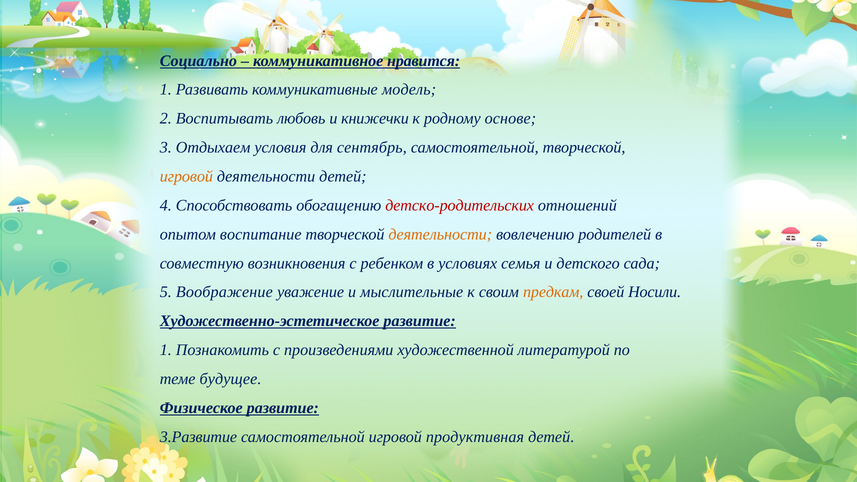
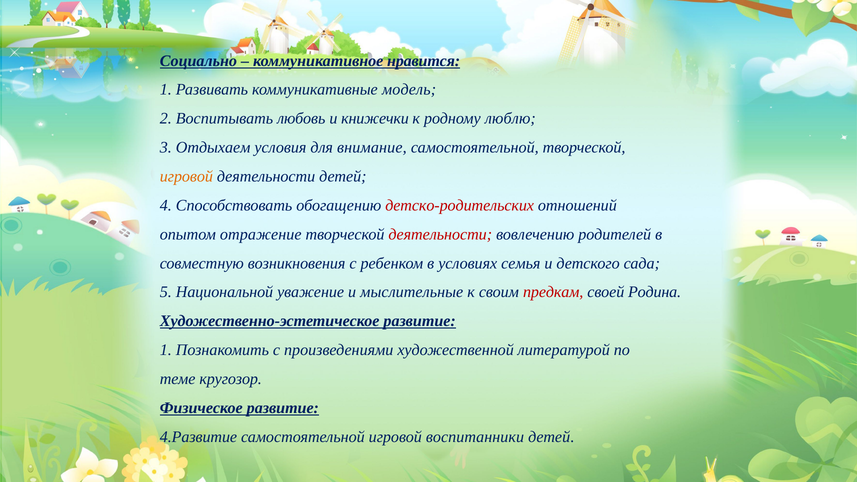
основе: основе -> люблю (510, 119)
сентябрь: сентябрь -> внимание (372, 148)
воспитание: воспитание -> отражение (261, 234)
деятельности colour: orange -> red (440, 234)
Воображение: Воображение -> Национальной (225, 292)
предкам colour: orange -> red (553, 292)
Носили: Носили -> Родина (655, 292)
будущее: будущее -> кругозор (231, 379)
3.Развитие: 3.Развитие -> 4.Развитие (198, 437)
продуктивная: продуктивная -> воспитанники (475, 437)
